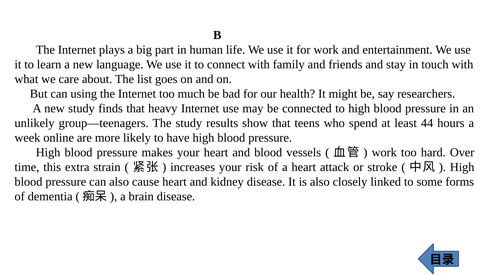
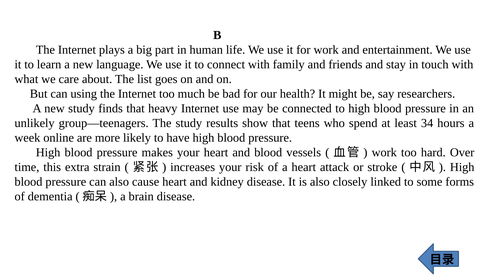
44: 44 -> 34 (427, 123)
